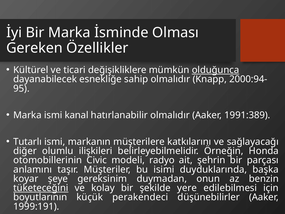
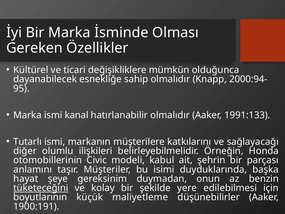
olduğunca underline: present -> none (216, 70)
1991:389: 1991:389 -> 1991:133 (247, 115)
radyo: radyo -> kabul (162, 160)
koyar: koyar -> hayat (26, 179)
perakendeci: perakendeci -> maliyetleme (140, 197)
1999:191: 1999:191 -> 1900:191 (36, 206)
